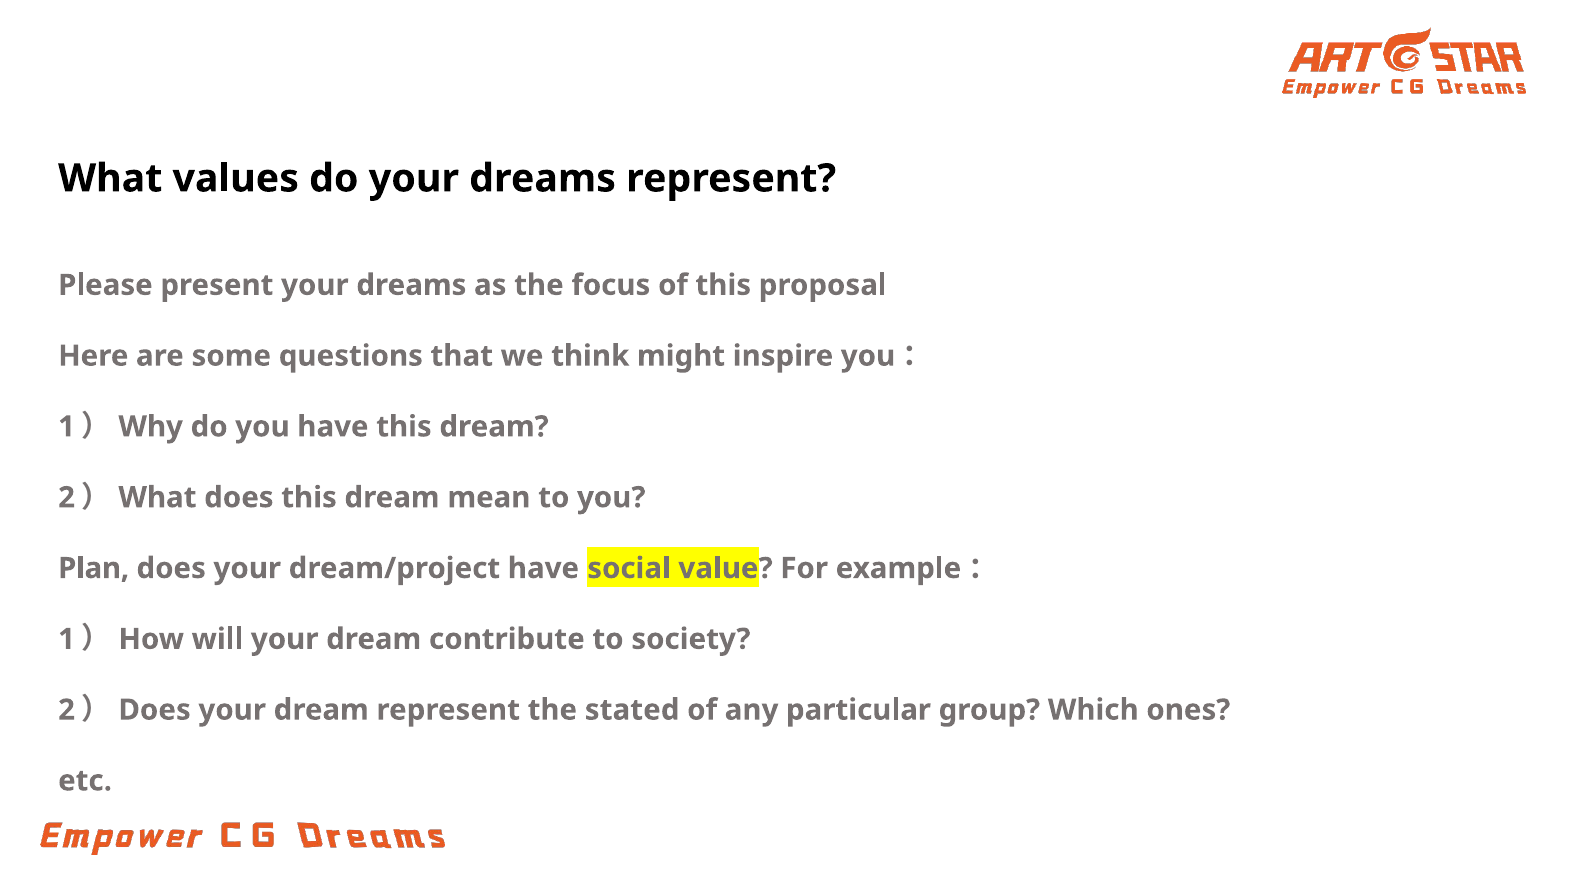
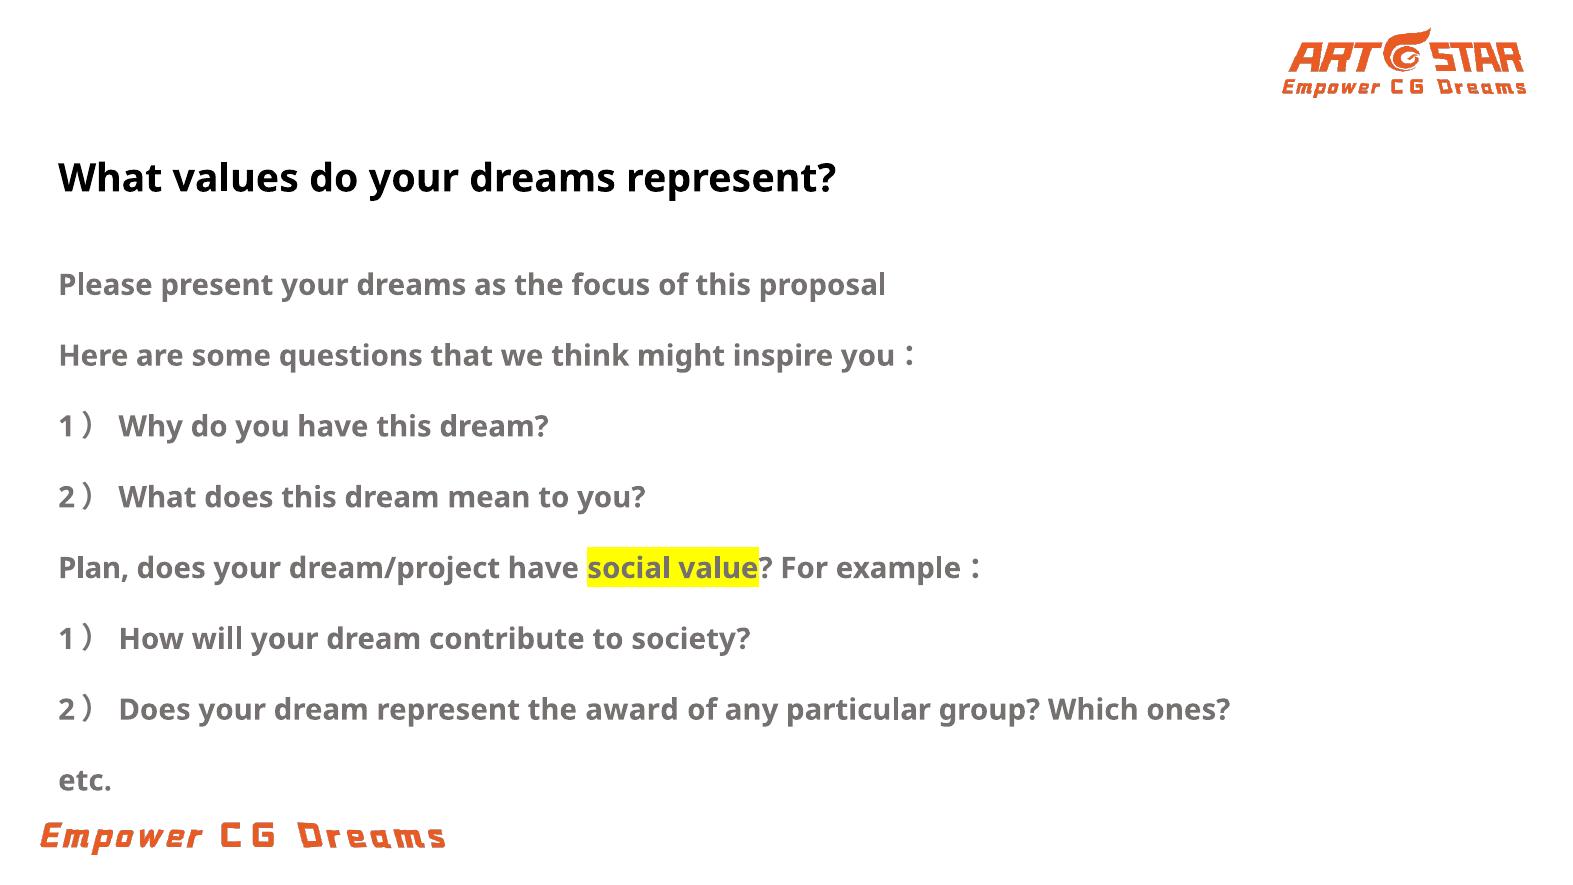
stated: stated -> award (632, 710)
